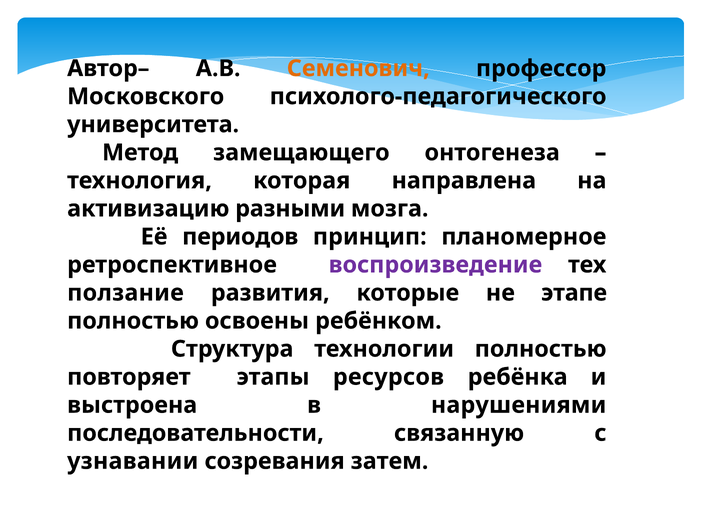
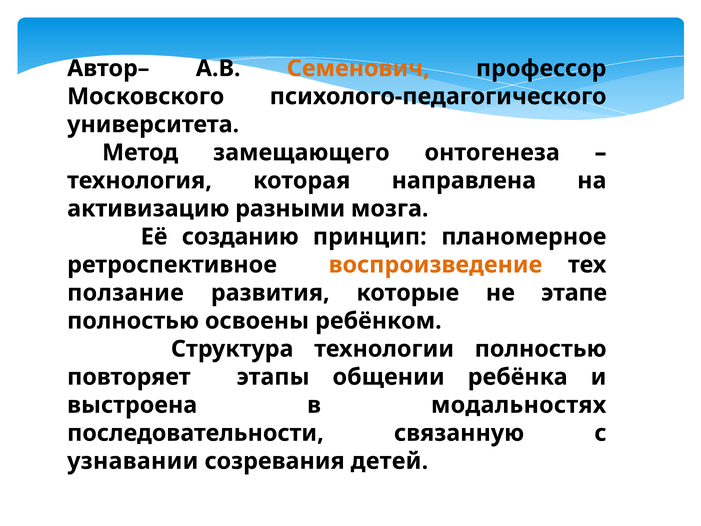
периодов: периодов -> созданию (240, 237)
воспроизведение colour: purple -> orange (435, 265)
ресурсов: ресурсов -> общении (389, 377)
нарушениями: нарушениями -> модальностях (519, 405)
затем: затем -> детей (389, 461)
